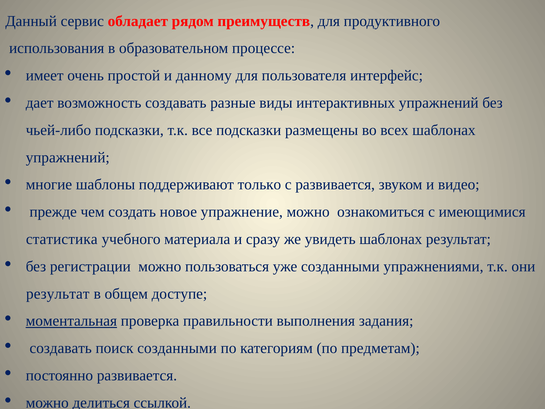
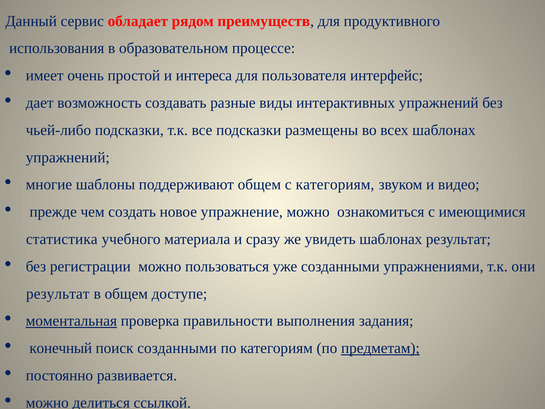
данному: данному -> интереса (204, 76)
поддерживают только: только -> общем (259, 185)
с развивается: развивается -> категориям (335, 185)
создавать: создавать -> конечный (61, 348)
предметам underline: none -> present (380, 348)
